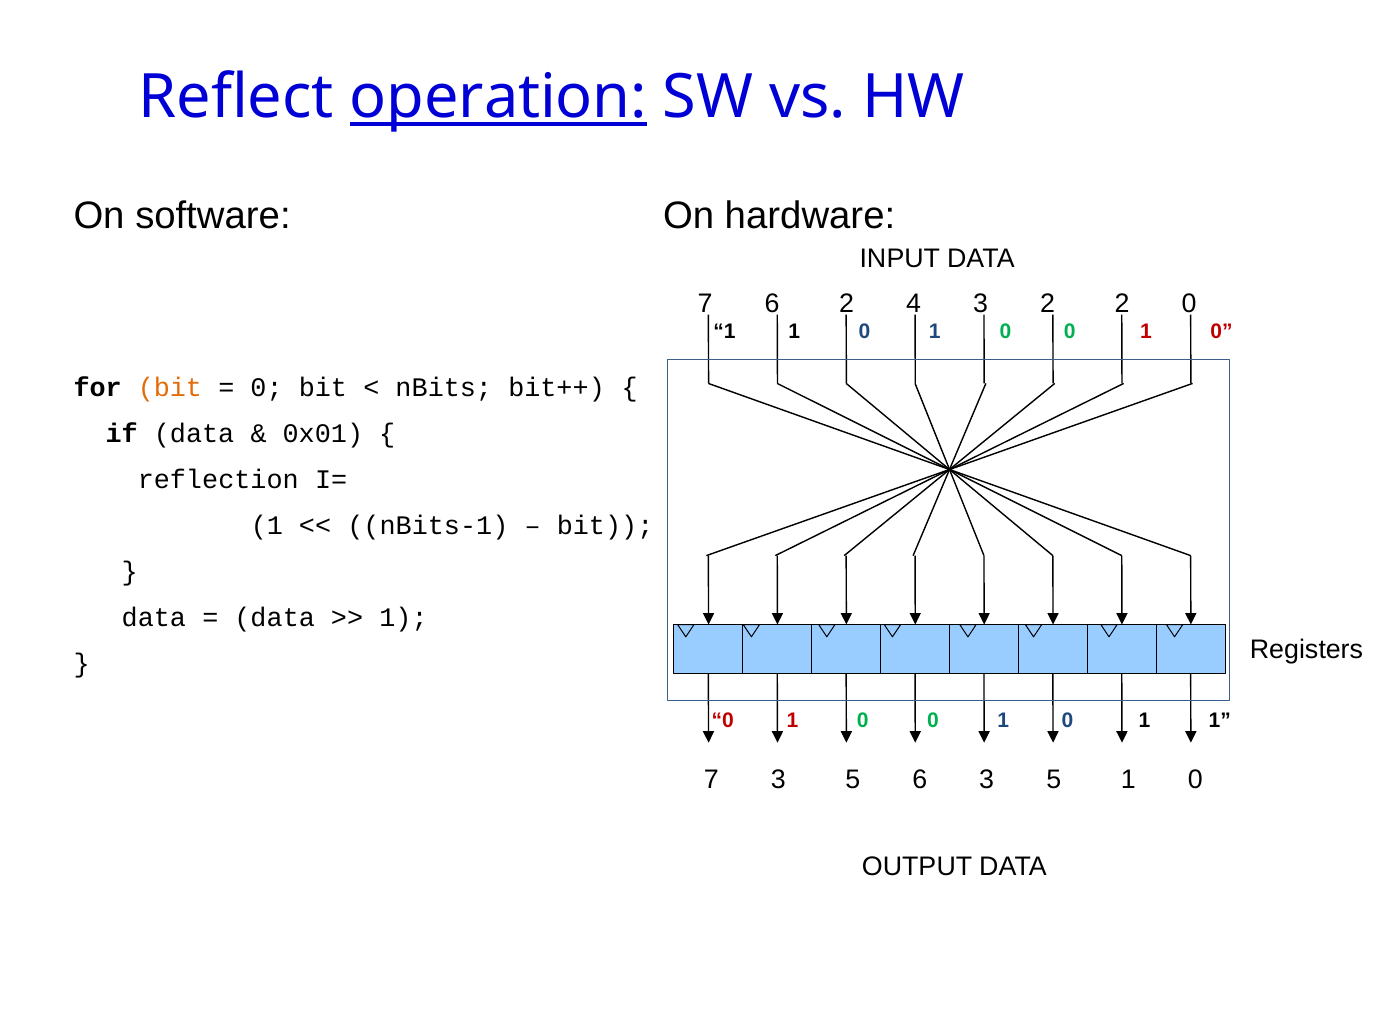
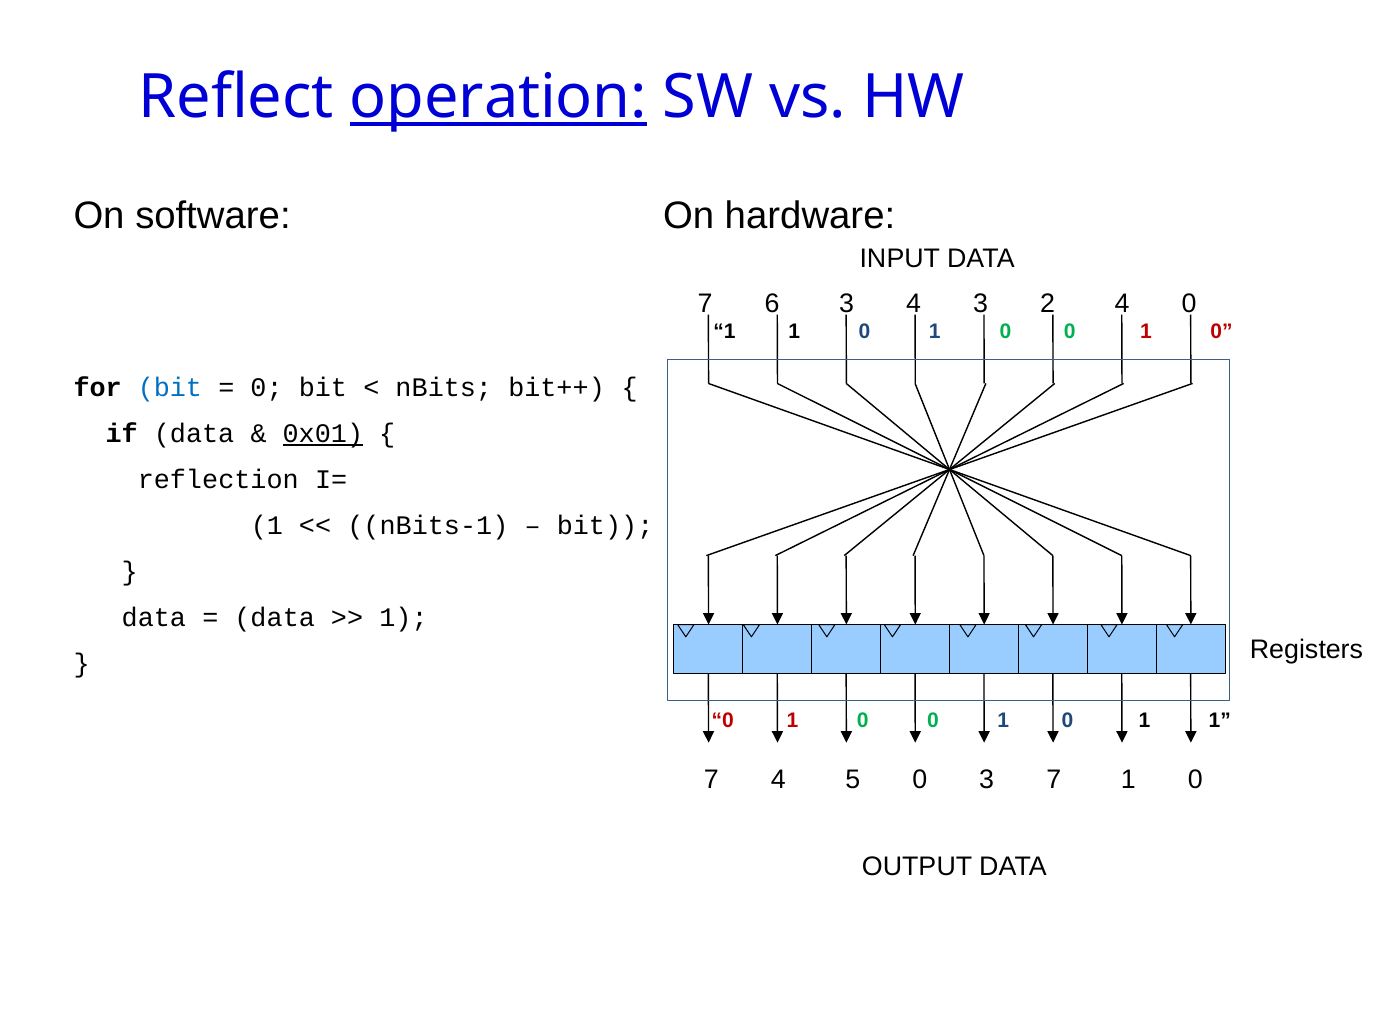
6 2: 2 -> 3 (847, 304)
2 2: 2 -> 4 (1122, 304)
bit colour: orange -> blue (170, 387)
0x01 underline: none -> present (323, 433)
7 3: 3 -> 4 (778, 780)
5 6: 6 -> 0 (920, 780)
5: 5 -> 7 (1054, 780)
